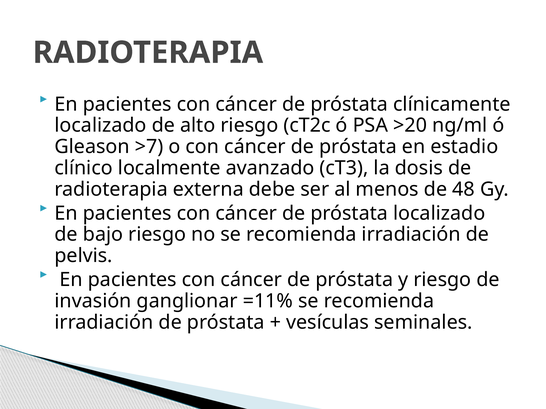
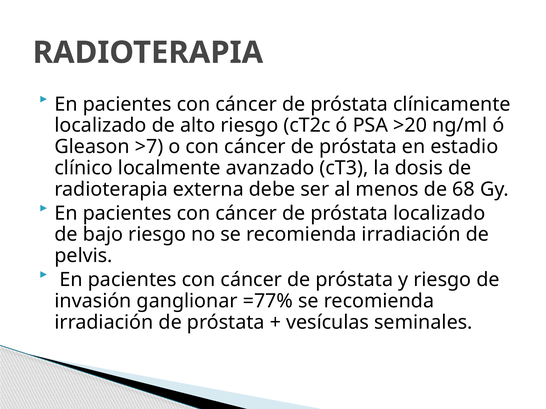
48: 48 -> 68 (464, 189)
=11%: =11% -> =77% (268, 301)
